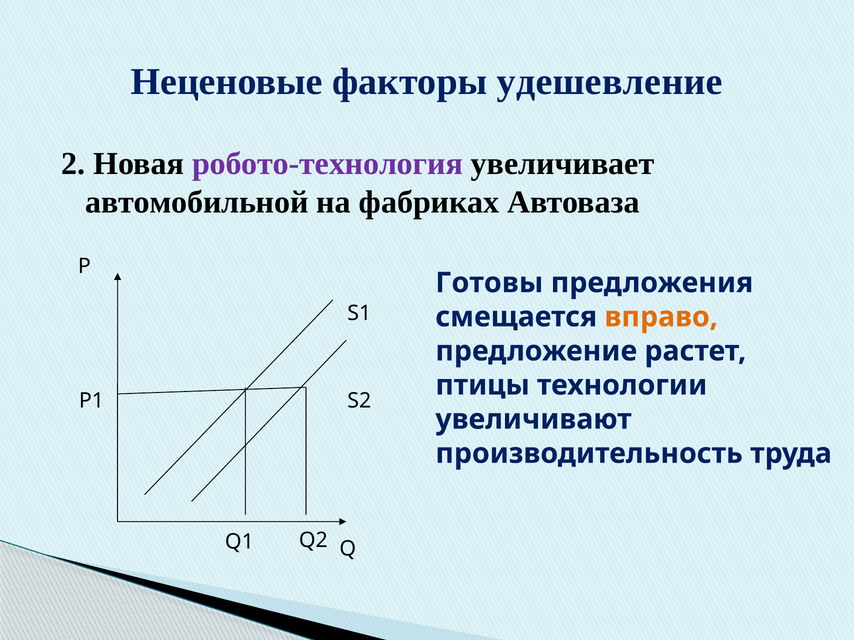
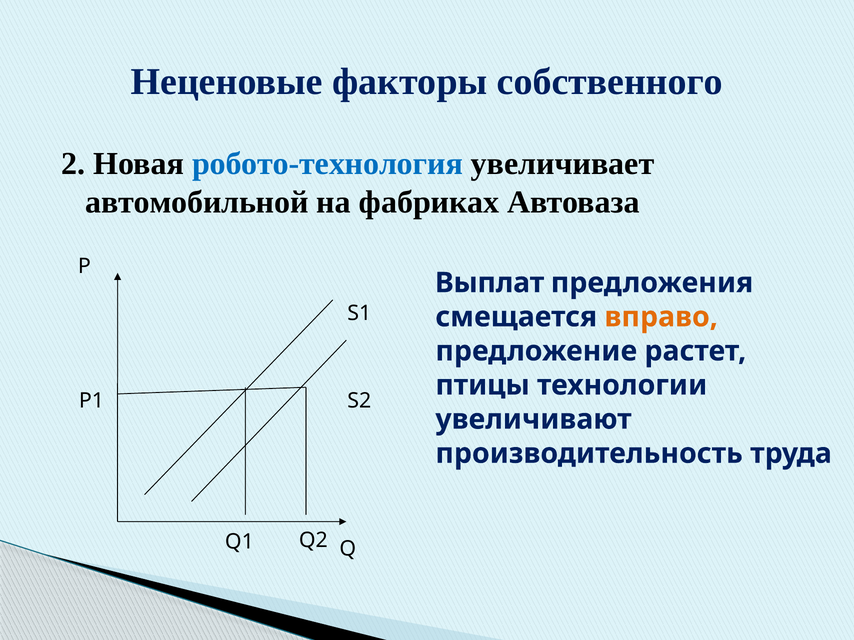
удешевление: удешевление -> собственного (610, 82)
робото-технология colour: purple -> blue (327, 164)
Готовы: Готовы -> Выплат (490, 283)
